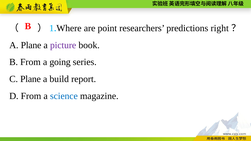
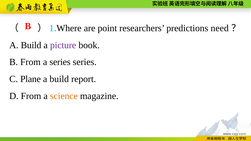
right: right -> need (220, 28)
Plane: Plane -> Build (31, 45)
a going: going -> series (60, 62)
science colour: blue -> orange (64, 96)
